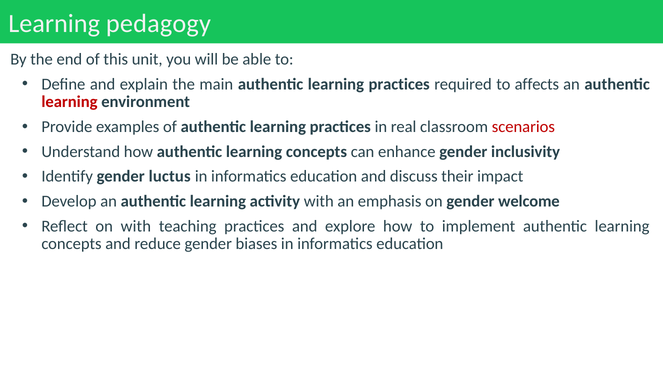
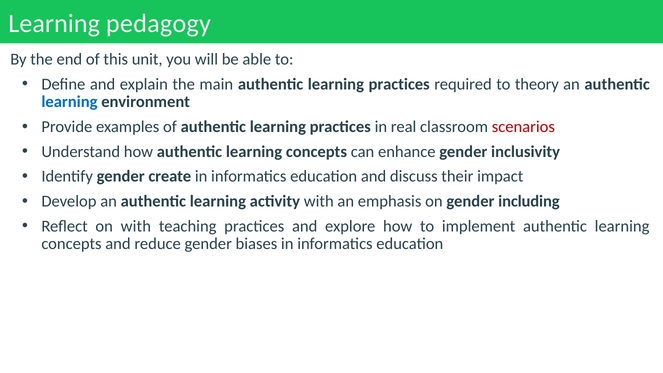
affects: affects -> theory (537, 84)
learning colour: red -> blue (69, 102)
luctus: luctus -> create (170, 176)
welcome: welcome -> including (529, 201)
